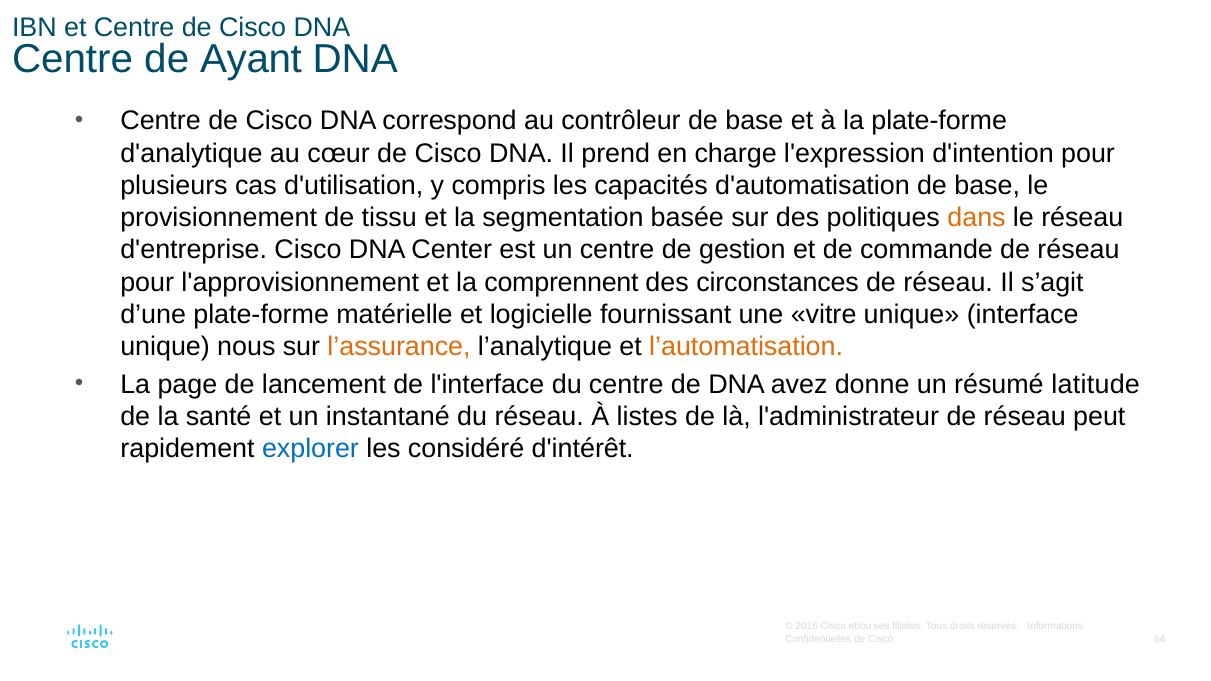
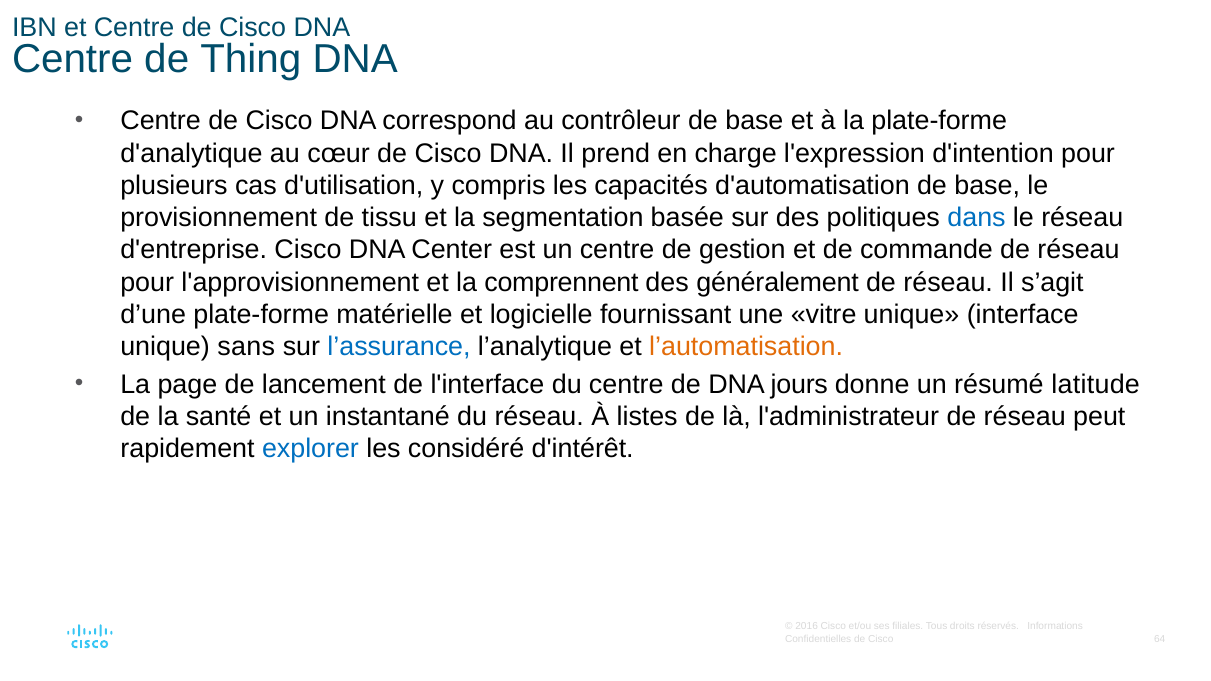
Ayant: Ayant -> Thing (251, 60)
dans colour: orange -> blue (977, 218)
circonstances: circonstances -> généralement (778, 282)
nous: nous -> sans (246, 347)
l’assurance colour: orange -> blue (399, 347)
avez: avez -> jours (799, 385)
